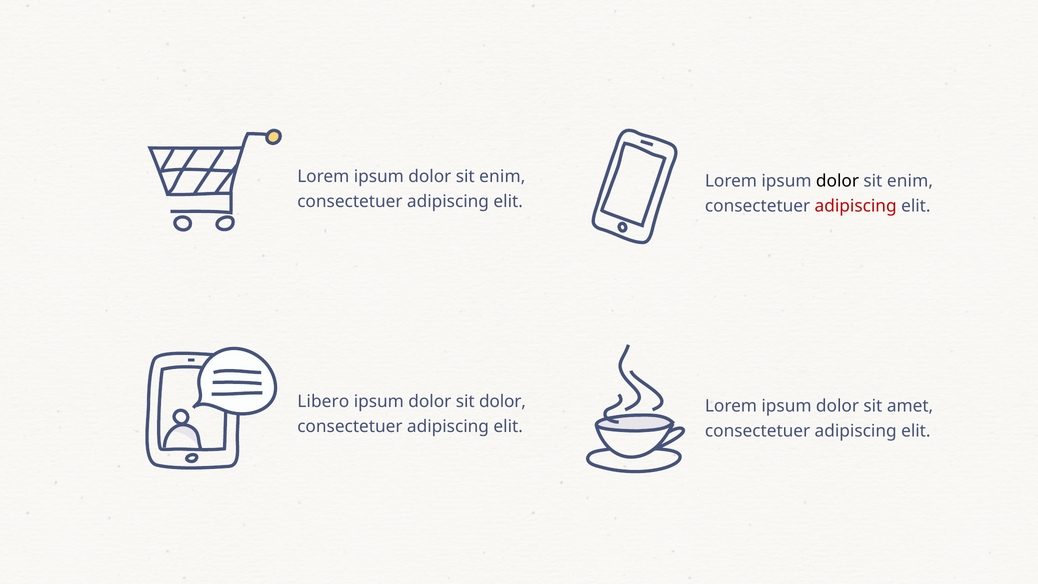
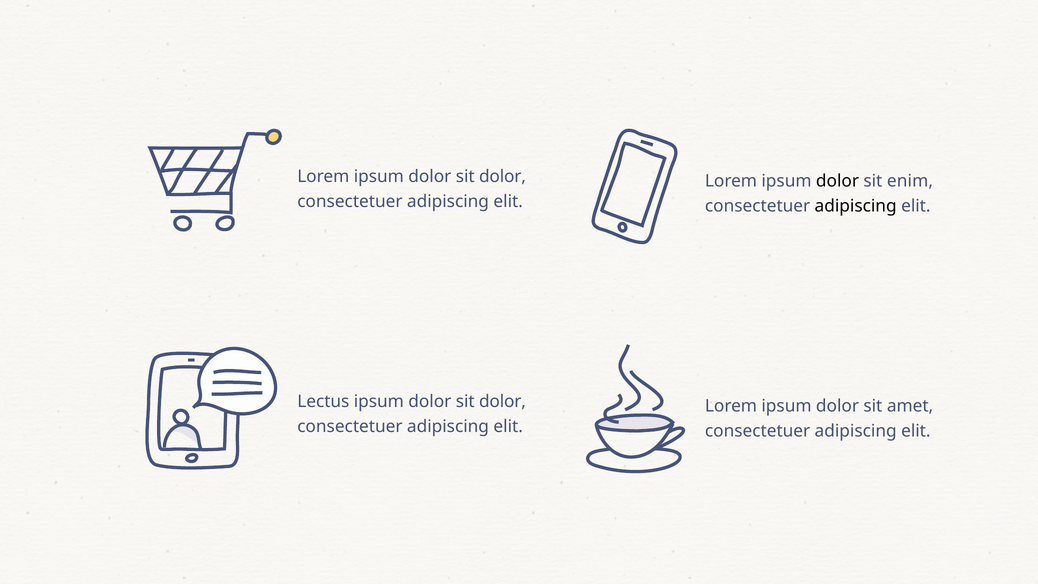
enim: enim -> dolor (502, 177)
adipiscing colour: red -> black (856, 206)
Libero: Libero -> Lectus (323, 402)
